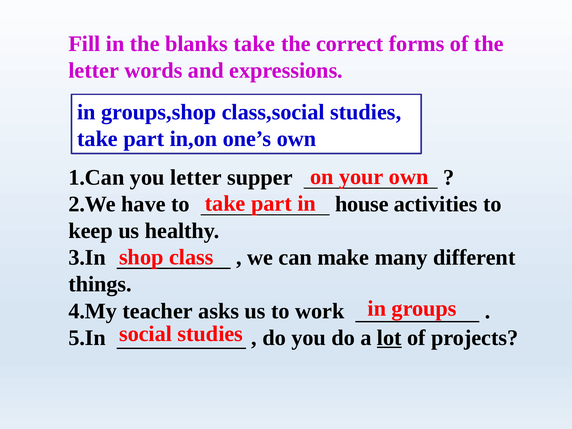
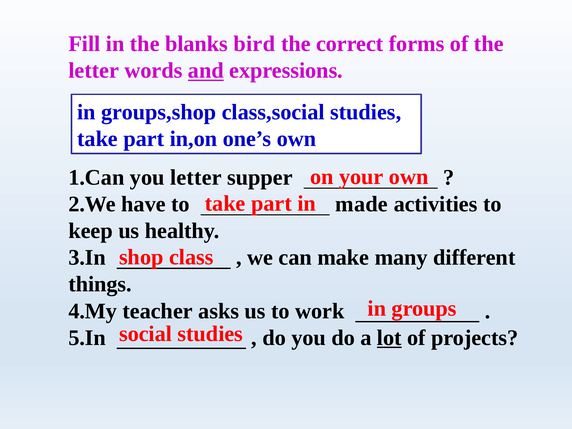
blanks take: take -> bird (254, 44)
and underline: none -> present (206, 71)
house: house -> made (362, 204)
